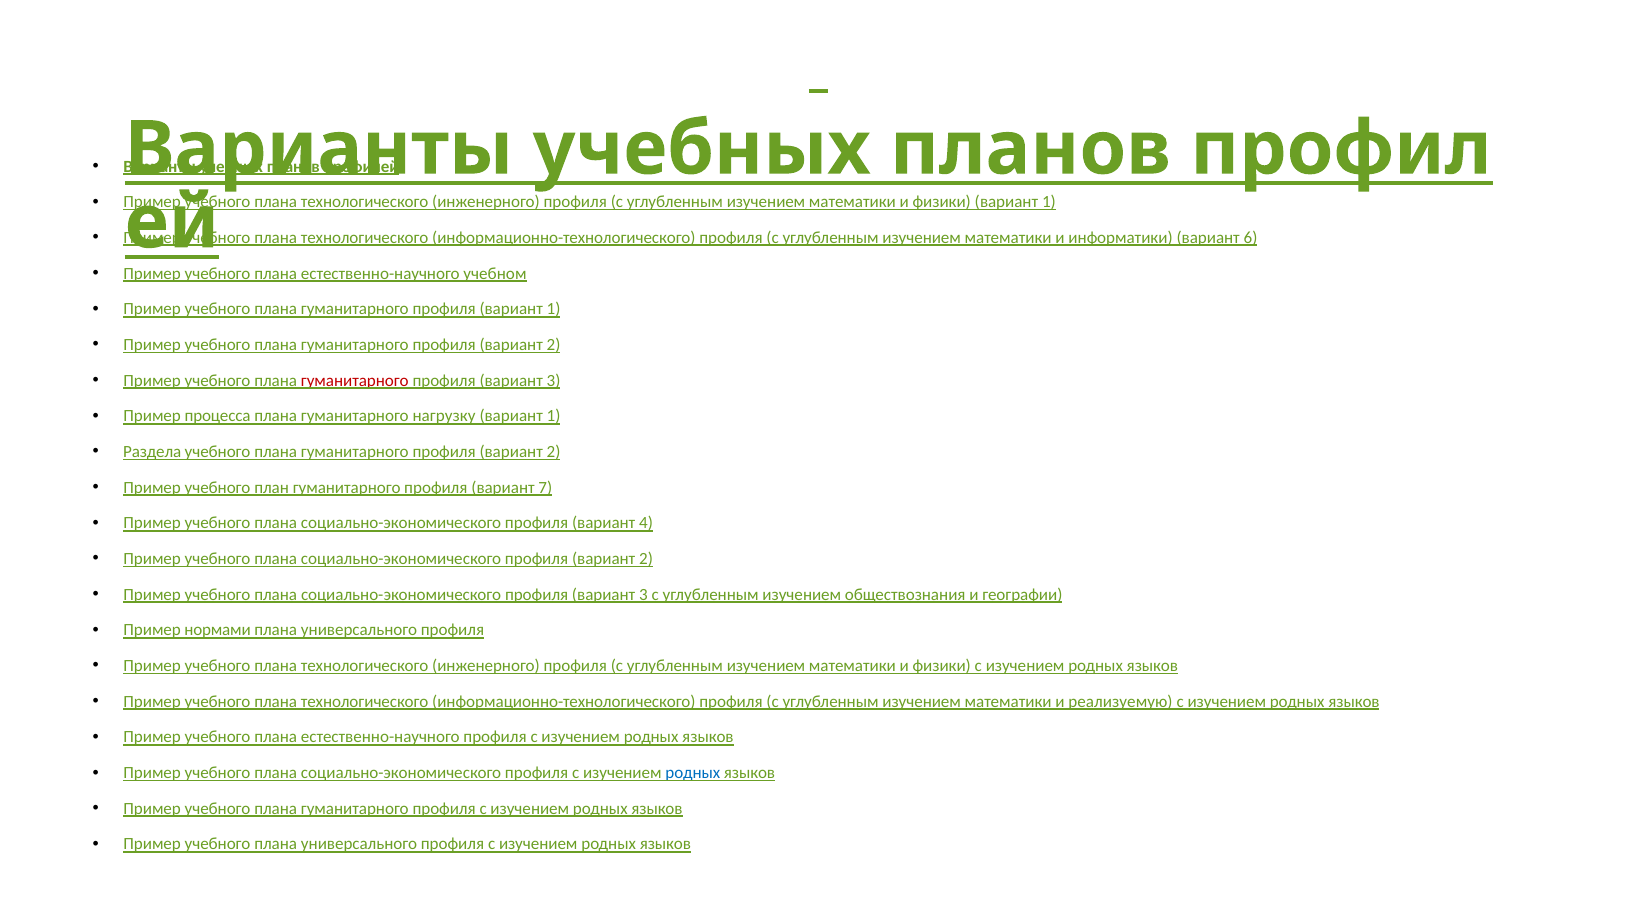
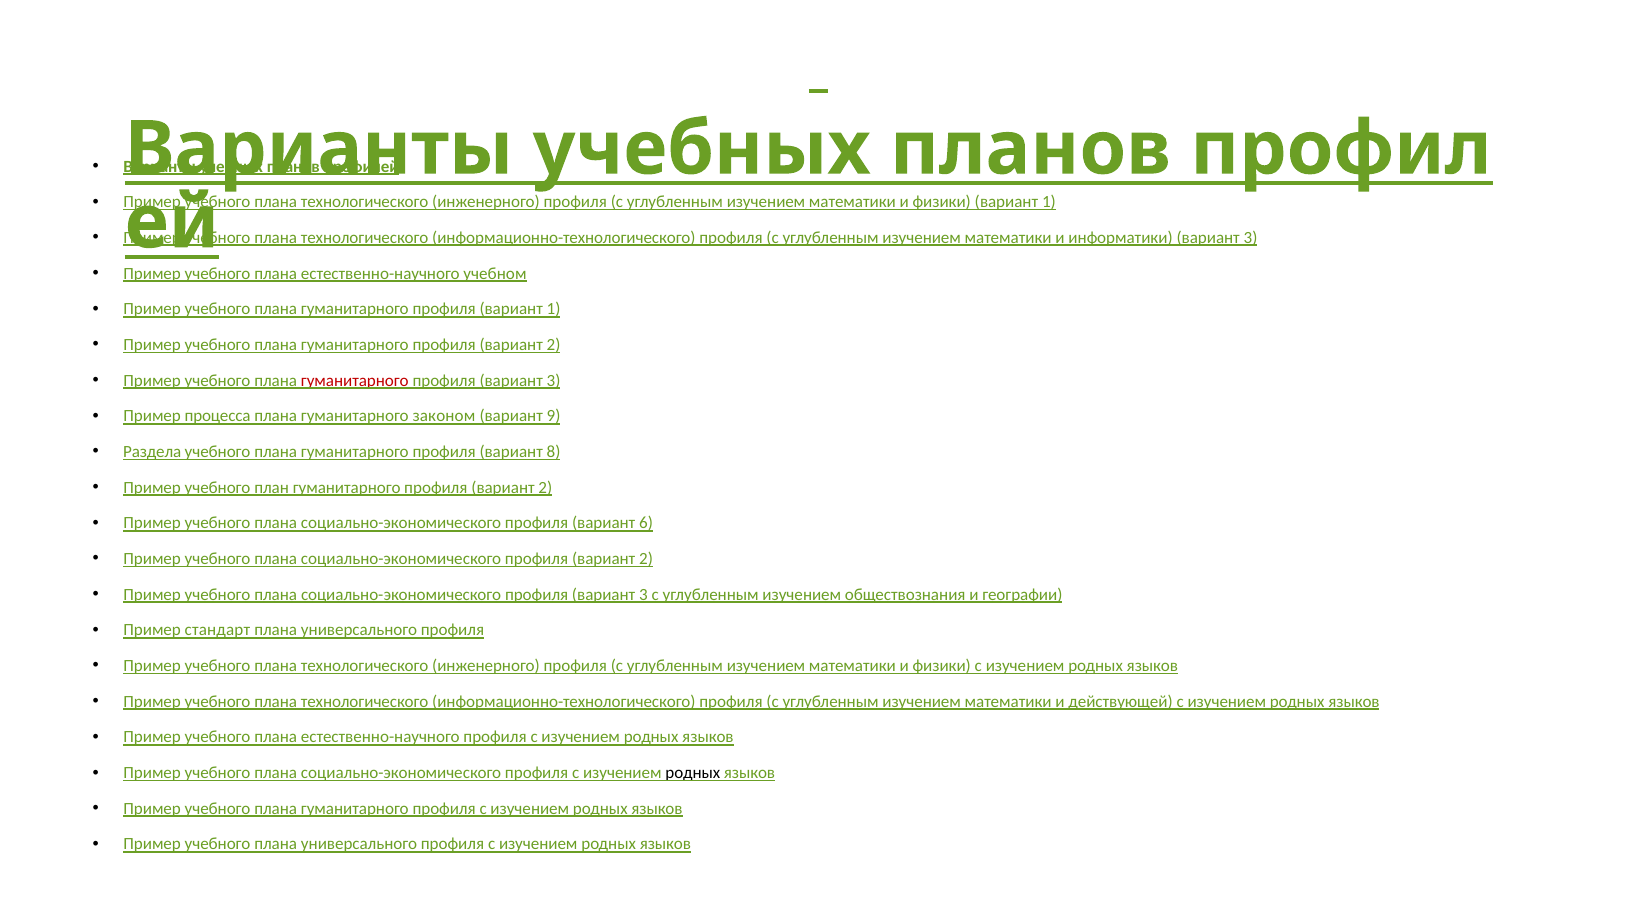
информатики вариант 6: 6 -> 3 (1251, 238)
нагрузку: нагрузку -> законом (444, 416)
1: 1 -> 9 (554, 416)
2: 2 -> 8 (554, 452)
7: 7 -> 2 (545, 487)
4: 4 -> 6 (646, 523)
нормами: нормами -> стандарт (217, 630)
реализуемую: реализуемую -> действующей (1121, 701)
родных colour: blue -> black (693, 773)
